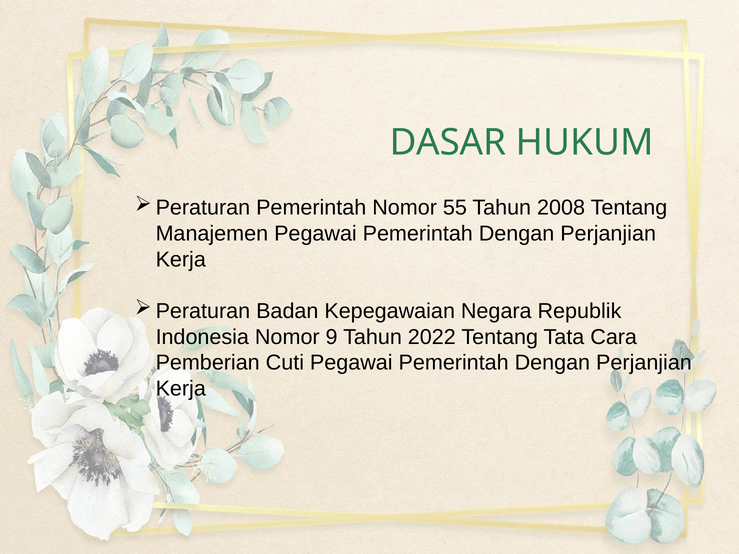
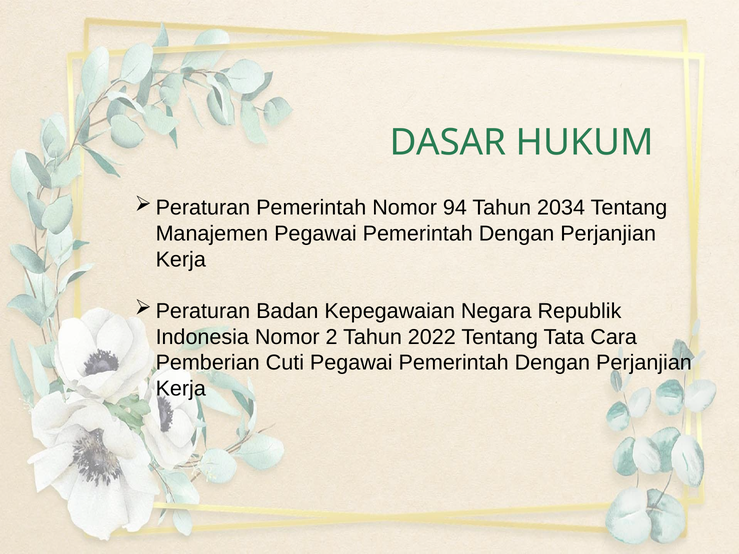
55: 55 -> 94 (455, 208)
2008: 2008 -> 2034 (561, 208)
9: 9 -> 2 (332, 337)
